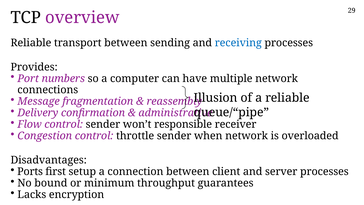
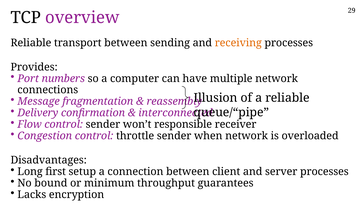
receiving colour: blue -> orange (238, 43)
administrative: administrative -> interconnected (175, 113)
Ports: Ports -> Long (30, 171)
